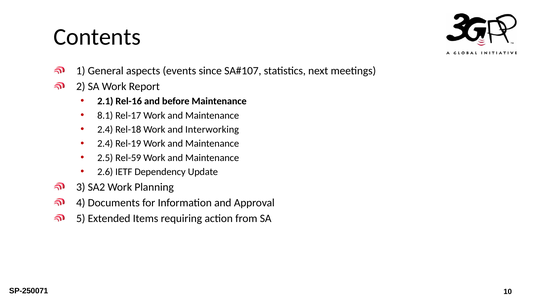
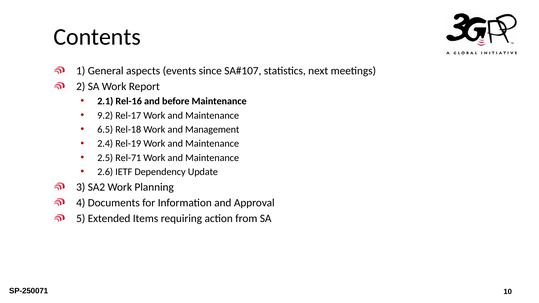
8.1: 8.1 -> 9.2 (105, 115)
2.4: 2.4 -> 6.5 (105, 130)
Interworking: Interworking -> Management (212, 130)
Rel-59: Rel-59 -> Rel-71 (128, 158)
